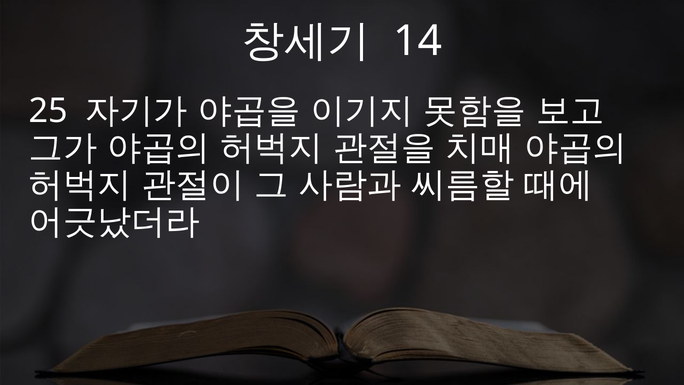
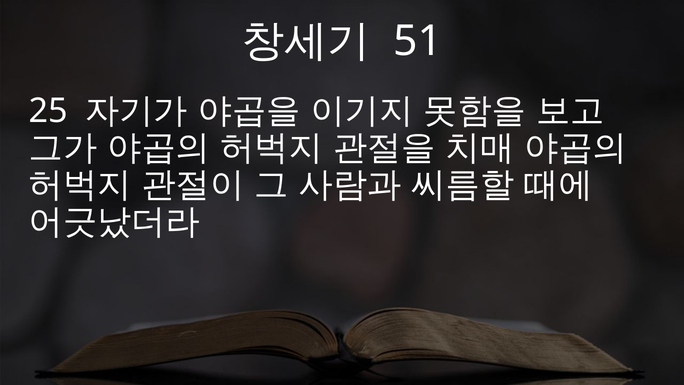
14: 14 -> 51 (418, 41)
